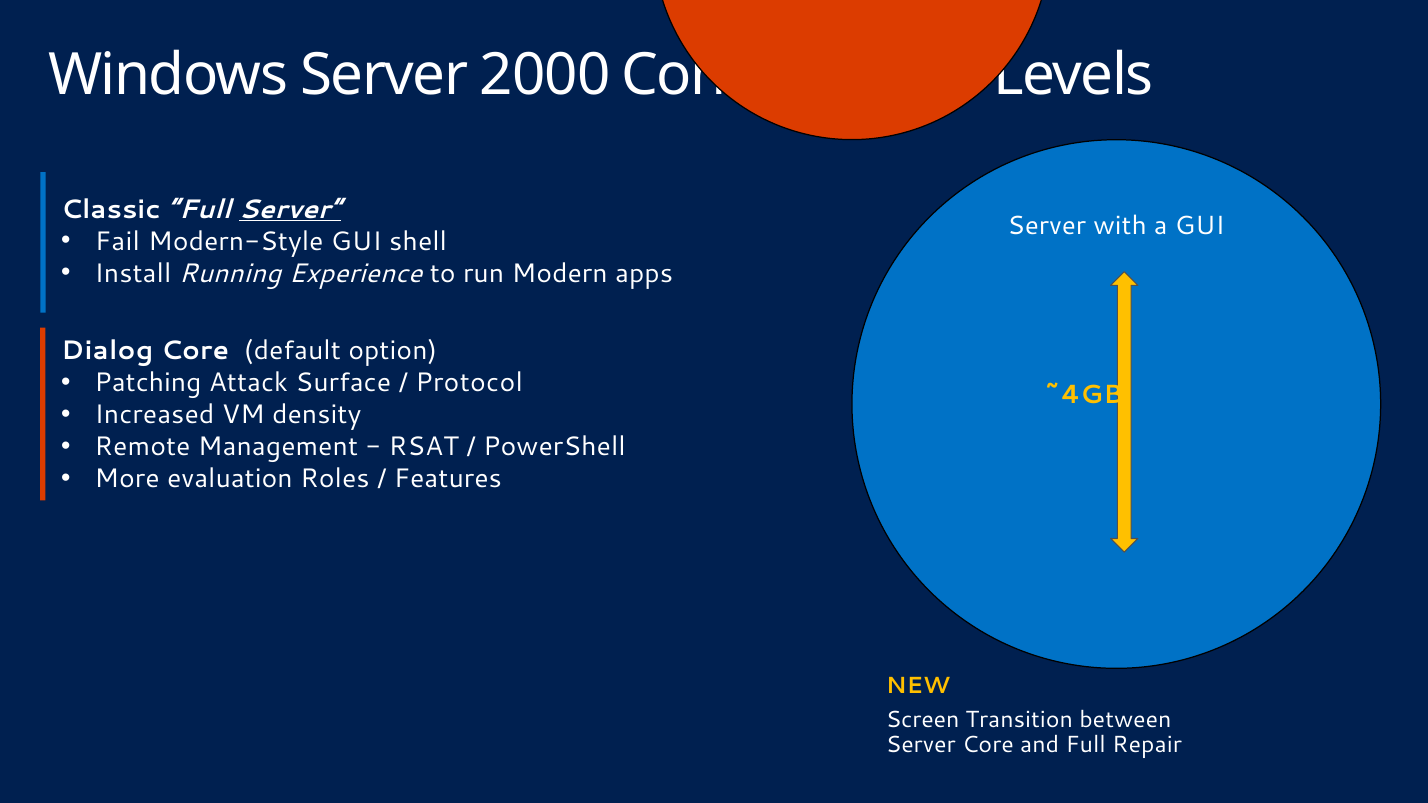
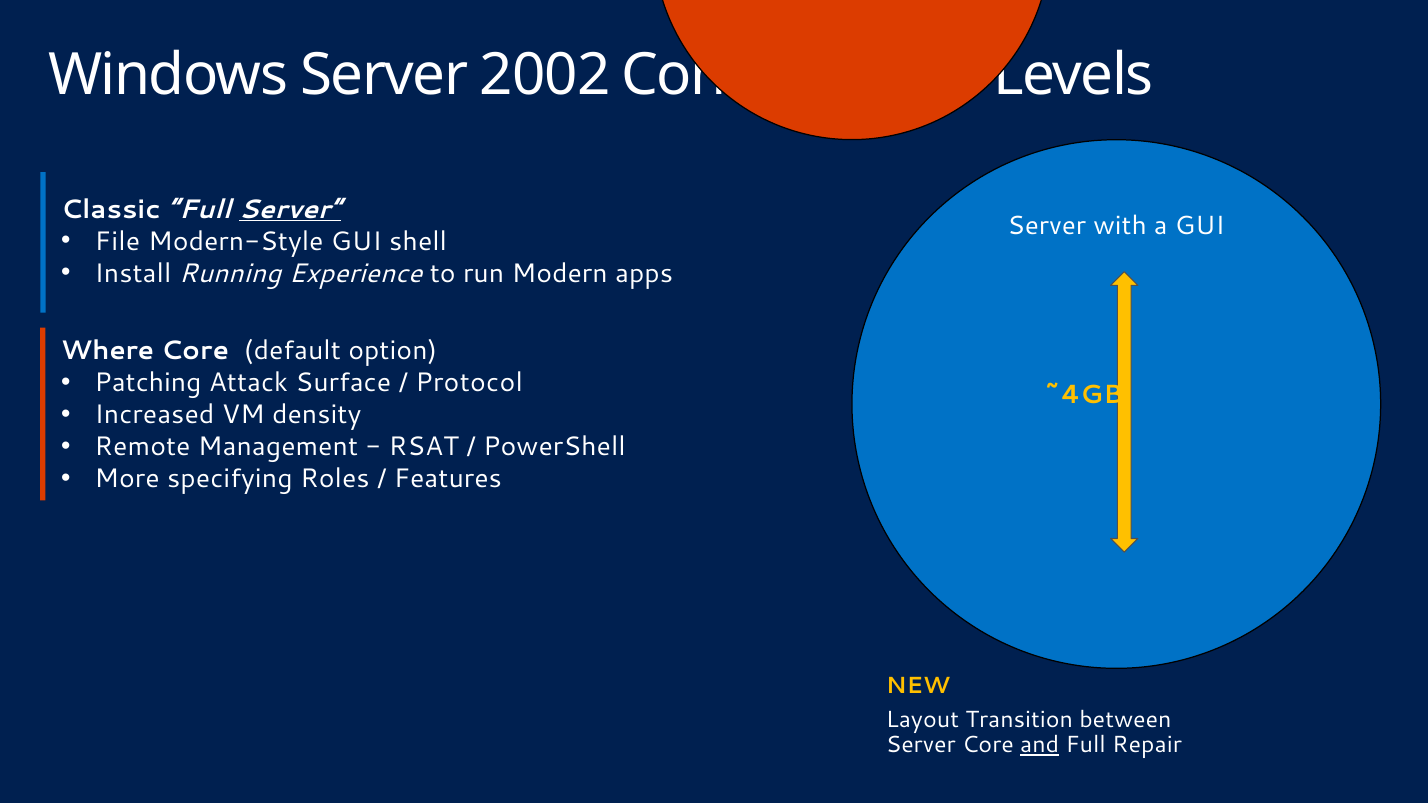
2000: 2000 -> 2002 (545, 76)
Fail: Fail -> File (118, 241)
Dialog: Dialog -> Where (108, 351)
evaluation: evaluation -> specifying (230, 479)
Screen: Screen -> Layout (923, 720)
and underline: none -> present (1040, 745)
